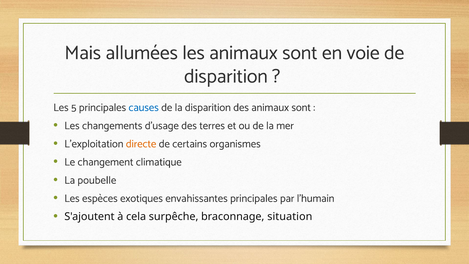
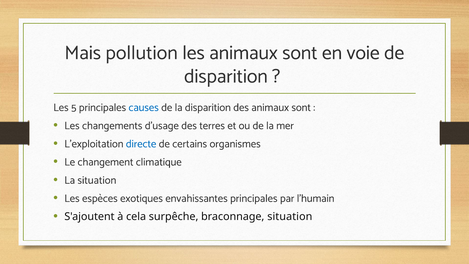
allumées: allumées -> pollution (142, 53)
directe colour: orange -> blue (141, 144)
La poubelle: poubelle -> situation (97, 180)
